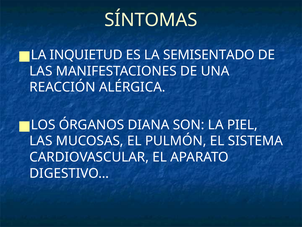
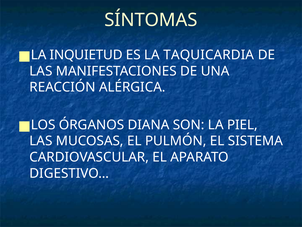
SEMISENTADO: SEMISENTADO -> TAQUICARDIA (209, 55)
